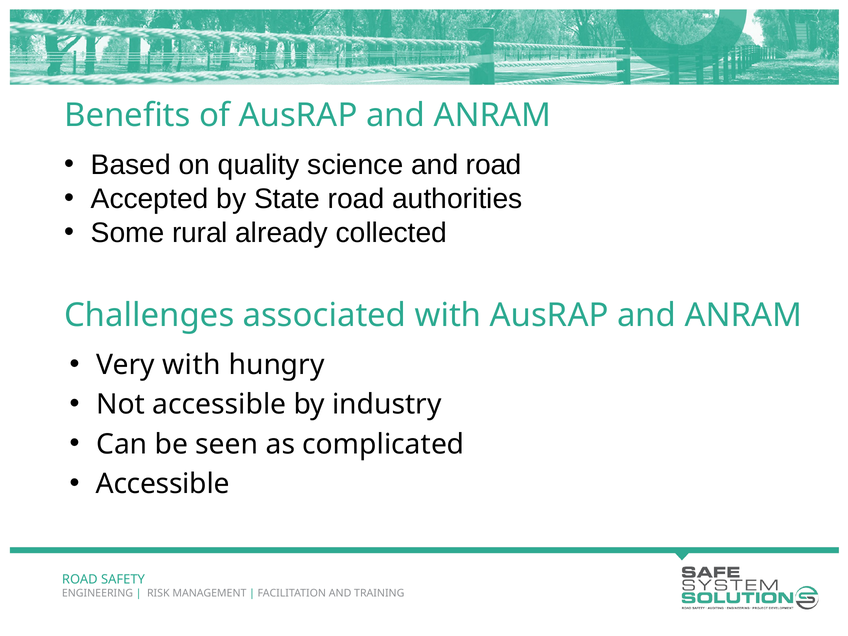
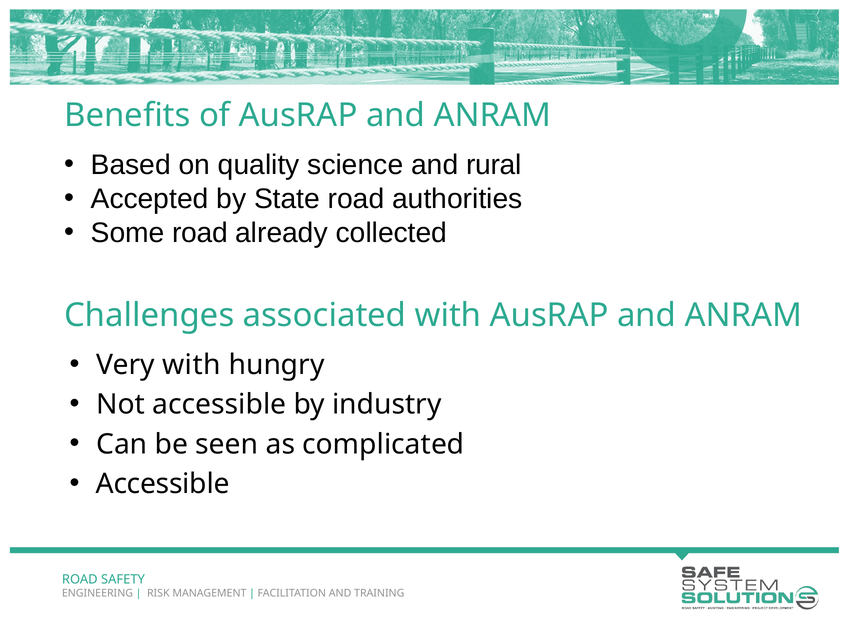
and road: road -> rural (494, 165)
Some rural: rural -> road (200, 233)
